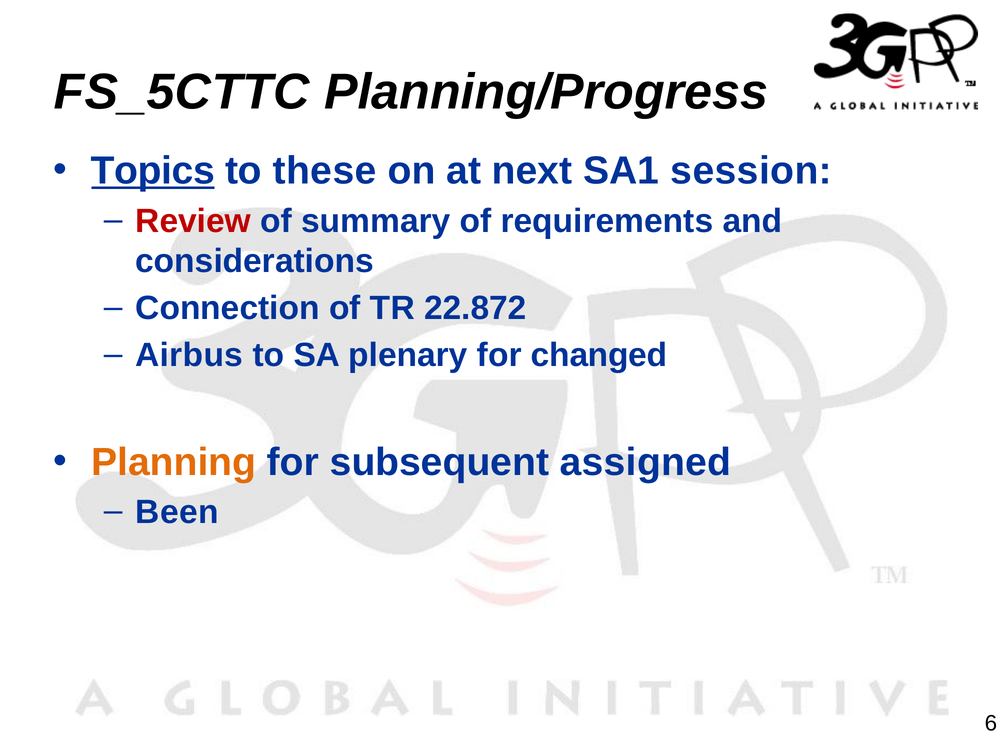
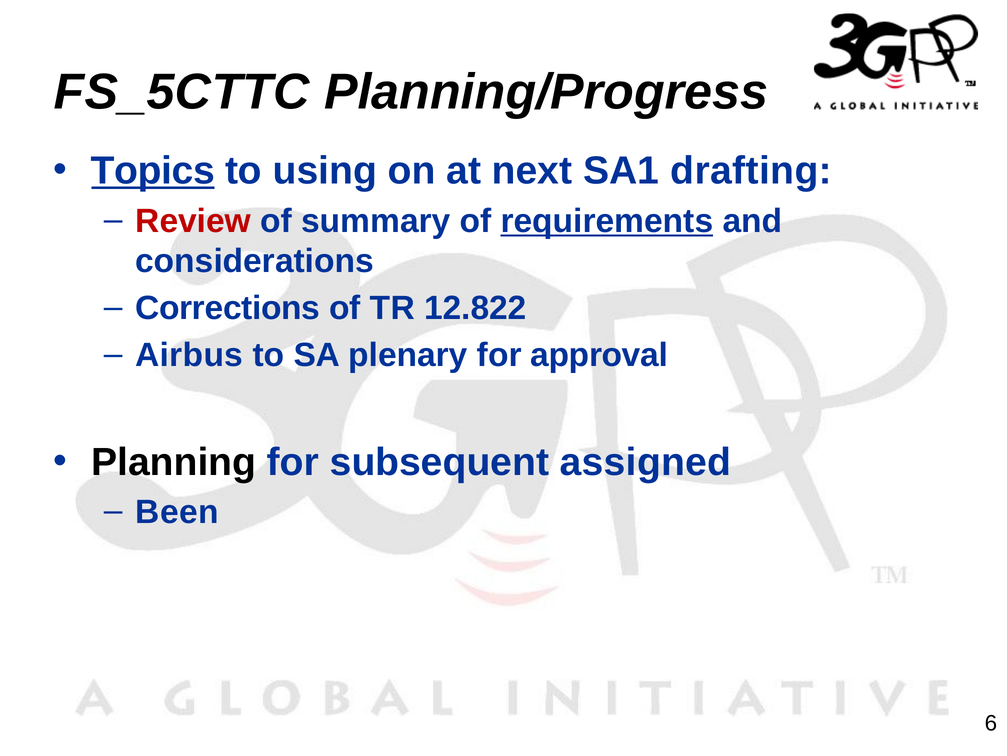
these: these -> using (325, 171)
session: session -> drafting (751, 171)
requirements underline: none -> present (607, 221)
Connection: Connection -> Corrections (228, 308)
22.872: 22.872 -> 12.822 (475, 308)
changed: changed -> approval (599, 355)
Planning colour: orange -> black (174, 462)
